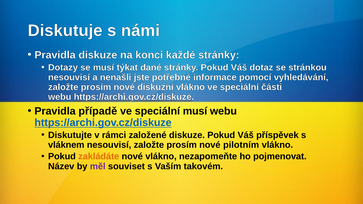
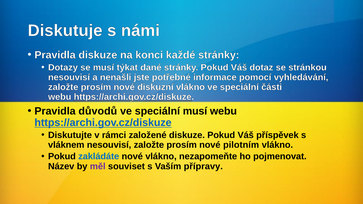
případě: případě -> důvodů (98, 111)
zakládáte colour: orange -> blue (99, 157)
takovém: takovém -> přípravy (203, 166)
